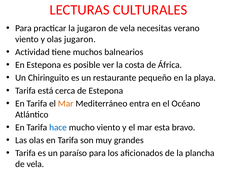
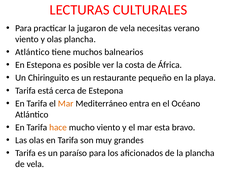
olas jugaron: jugaron -> plancha (80, 39)
Actividad: Actividad -> Atlántico (32, 52)
hace colour: blue -> orange (58, 128)
